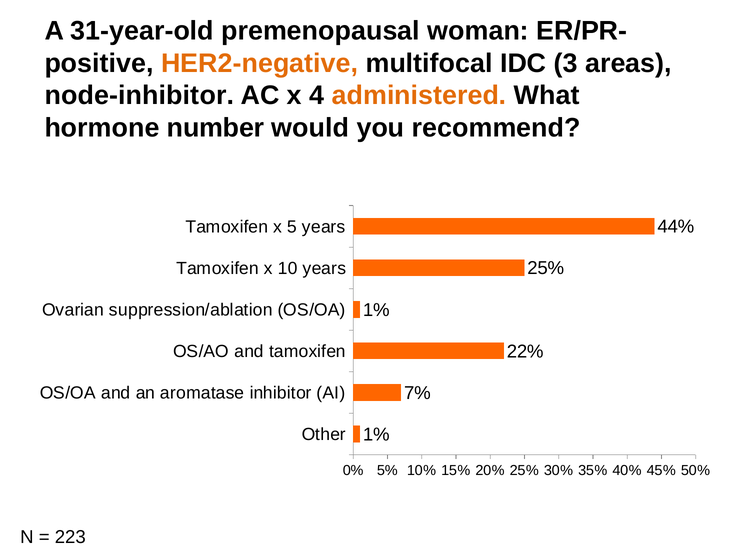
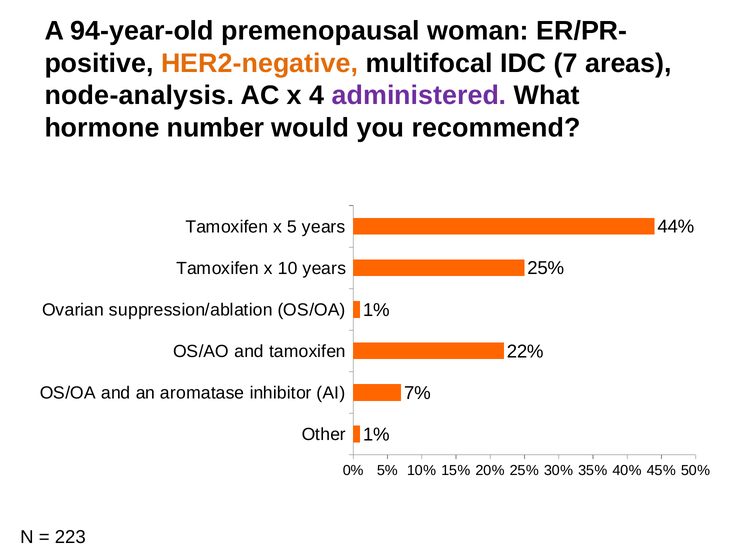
31-year-old: 31-year-old -> 94-year-old (142, 31)
3: 3 -> 7 (566, 63)
node-inhibitor: node-inhibitor -> node-analysis (139, 95)
administered colour: orange -> purple (419, 95)
